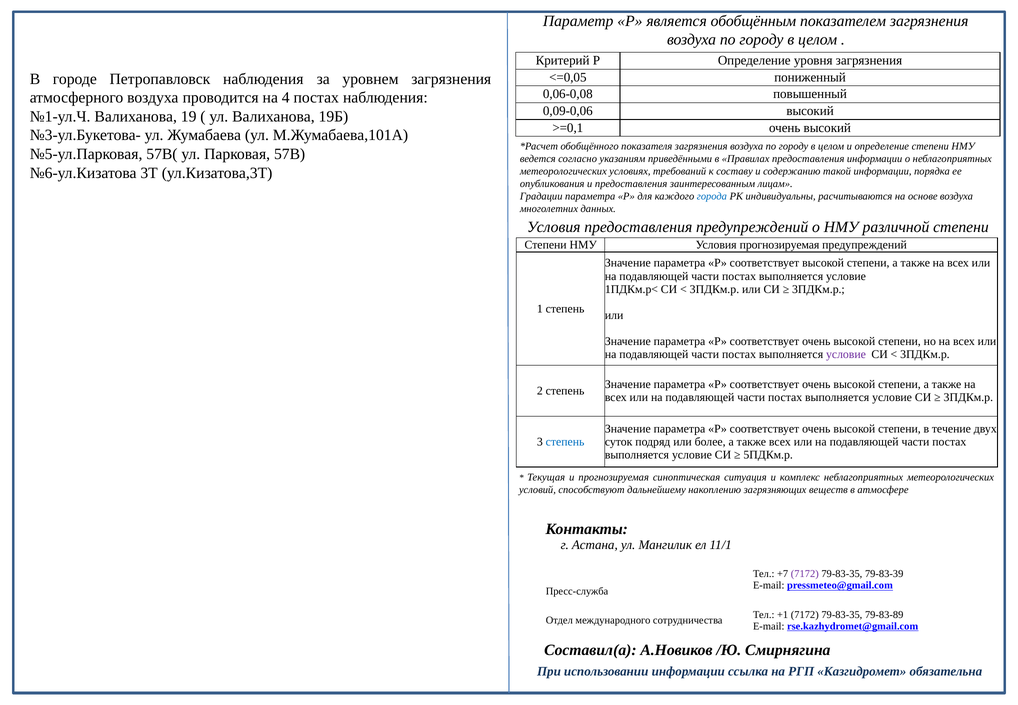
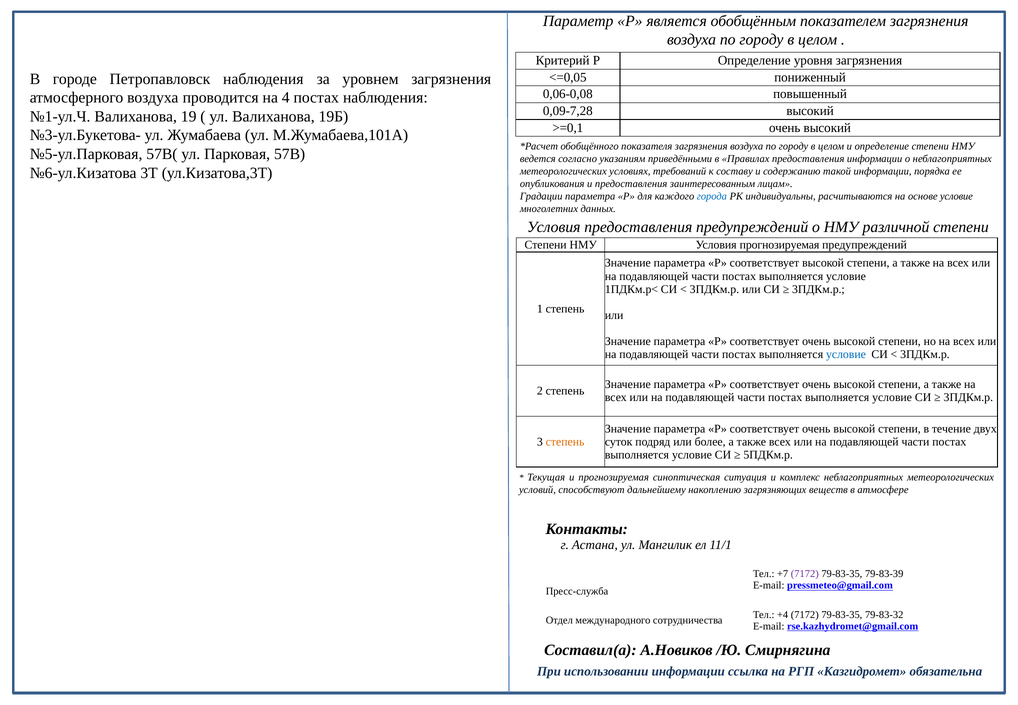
0,09-0,06: 0,09-0,06 -> 0,09-7,28 (568, 111)
основе воздуха: воздуха -> условие (956, 196)
условие colour: purple -> blue (846, 354)
степень colour: blue -> orange (565, 442)
+1: +1 -> +4 (783, 614)
79-83-89: 79-83-89 -> 79-83-32 (884, 614)
